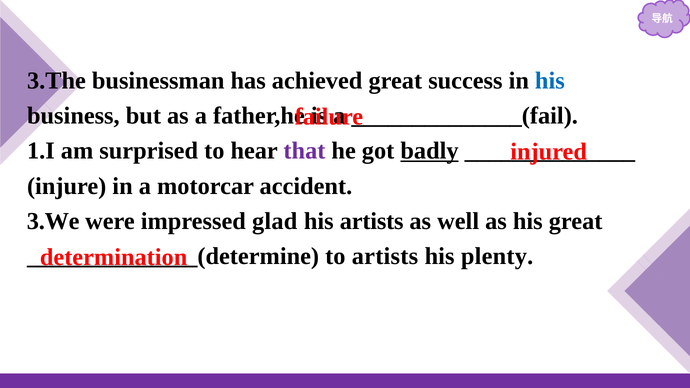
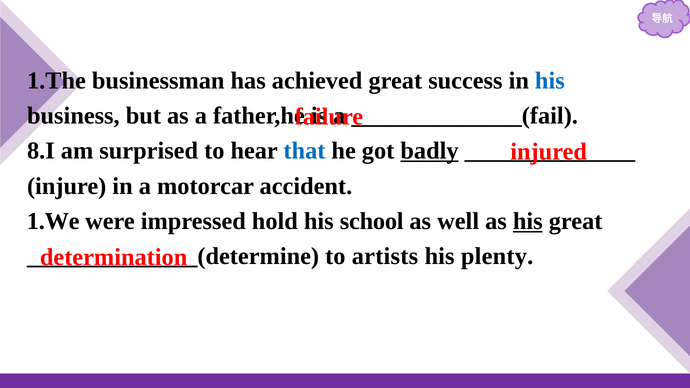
3.The: 3.The -> 1.The (56, 81)
1.I: 1.I -> 8.I (41, 151)
that colour: purple -> blue (304, 151)
3.We: 3.We -> 1.We (53, 221)
glad: glad -> hold (275, 221)
his artists: artists -> school (372, 221)
his underline: none -> present (528, 221)
